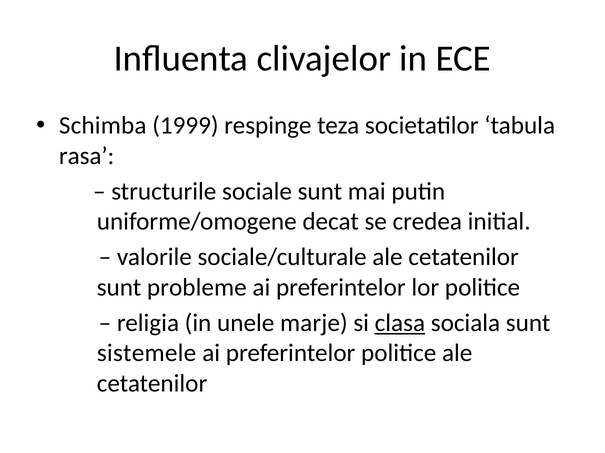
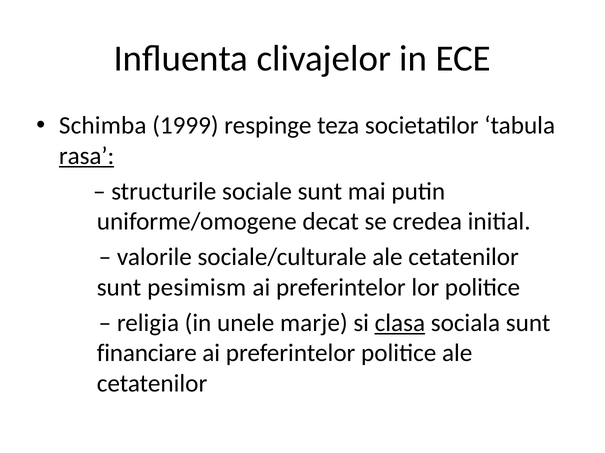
rasa underline: none -> present (87, 156)
probleme: probleme -> pesimism (197, 288)
sistemele: sistemele -> financiare (147, 354)
